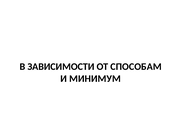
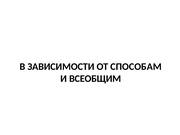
МИНИМУМ: МИНИМУМ -> ВСЕОБЩИМ (95, 79)
